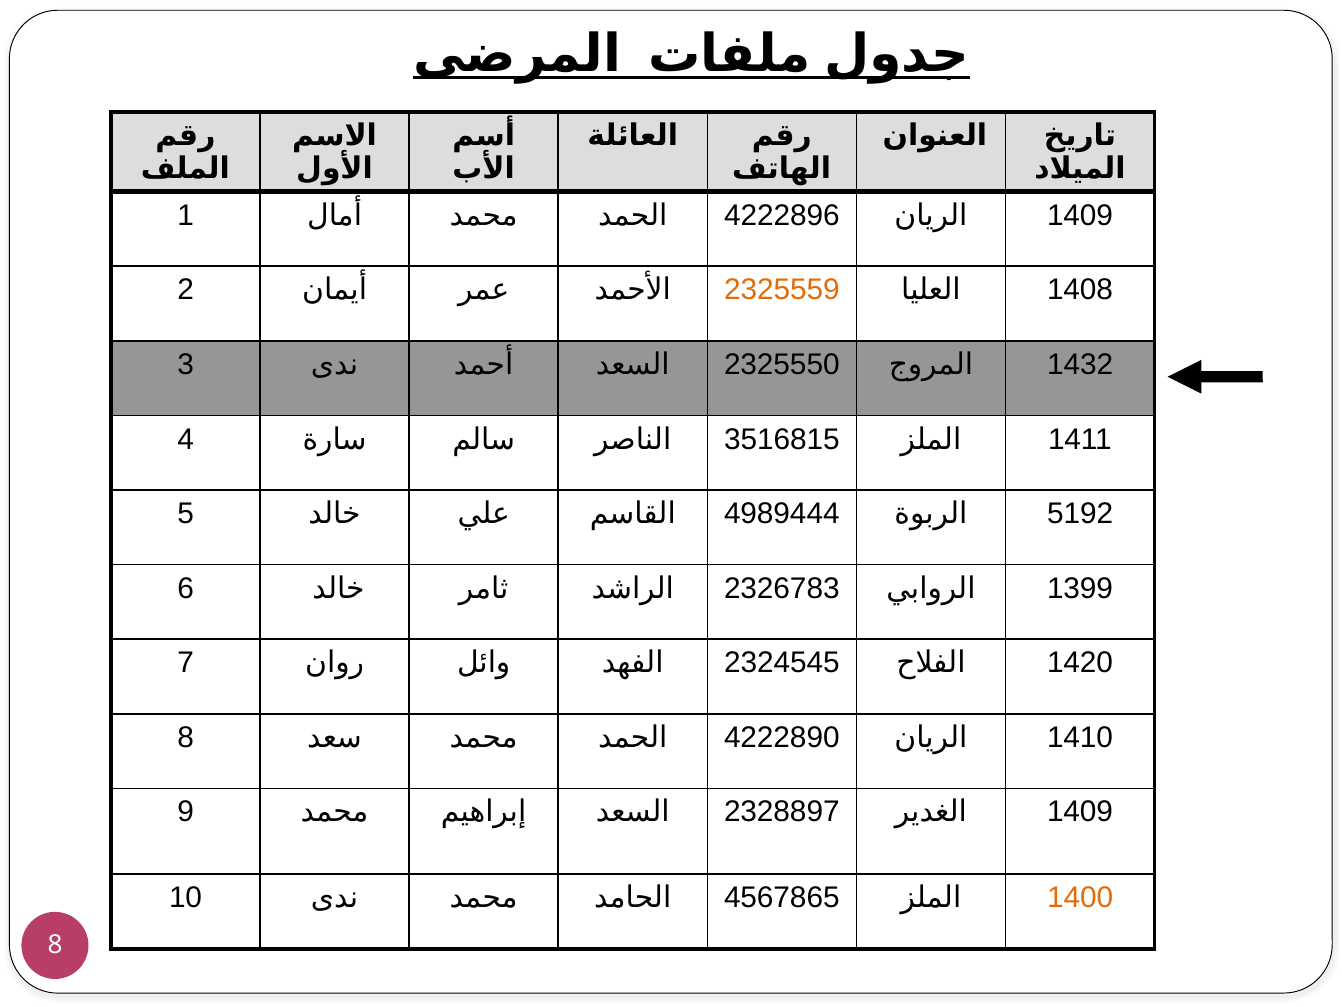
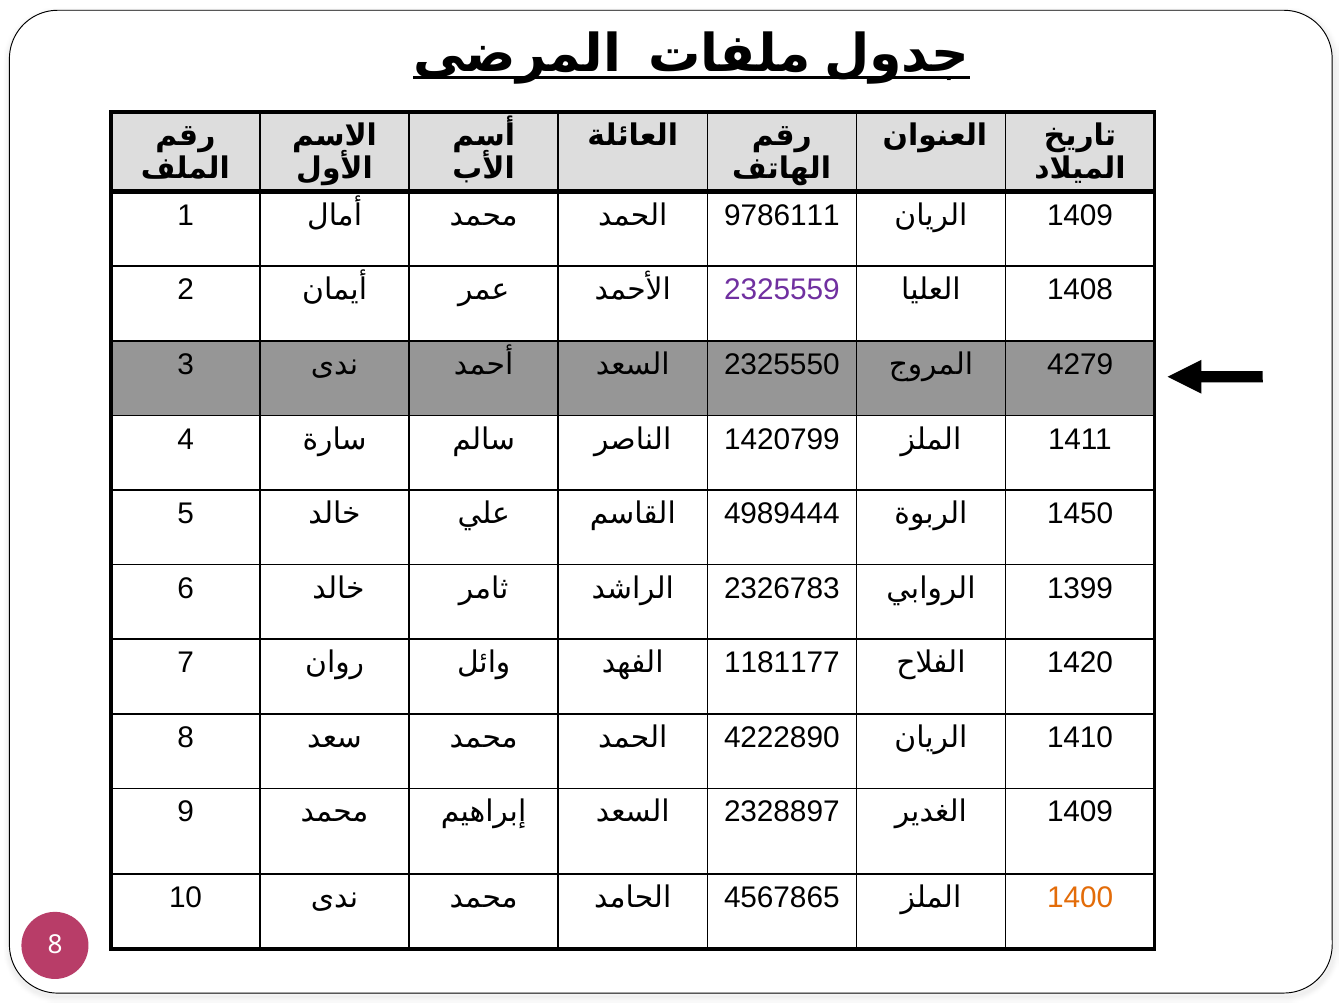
4222896: 4222896 -> 9786111 (782, 215)
2325559 colour: orange -> purple (782, 290)
1432: 1432 -> 4279 (1080, 364)
3516815: 3516815 -> 1420799 (782, 439)
5192: 5192 -> 1450 (1080, 513)
2324545: 2324545 -> 1181177 (782, 663)
